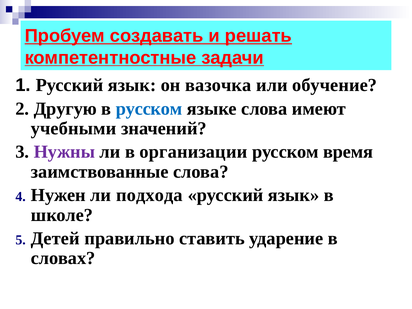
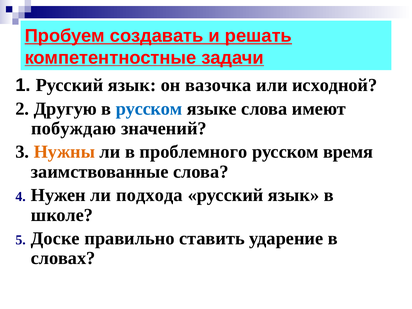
обучение: обучение -> исходной (335, 85)
учебными: учебными -> побуждаю (74, 128)
Нужны colour: purple -> orange (64, 152)
организации: организации -> проблемного (193, 152)
Детей: Детей -> Доске (55, 238)
